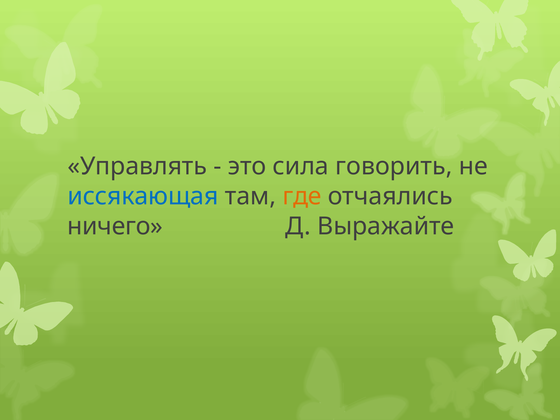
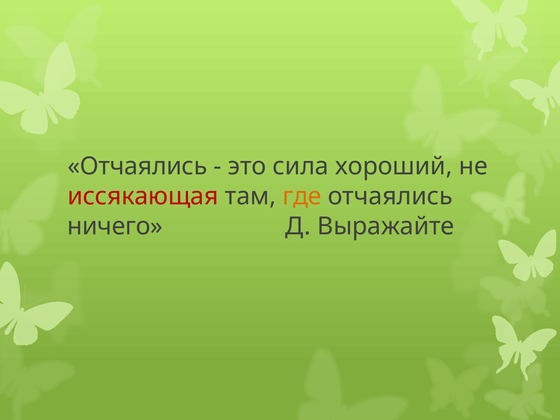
Управлять: Управлять -> Отчаялись (137, 166)
говорить: говорить -> хороший (394, 166)
иссякающая colour: blue -> red (143, 196)
